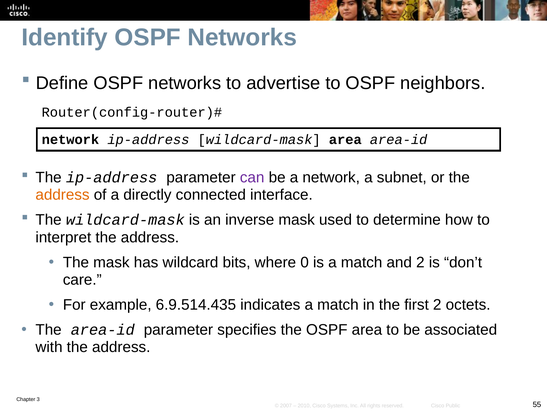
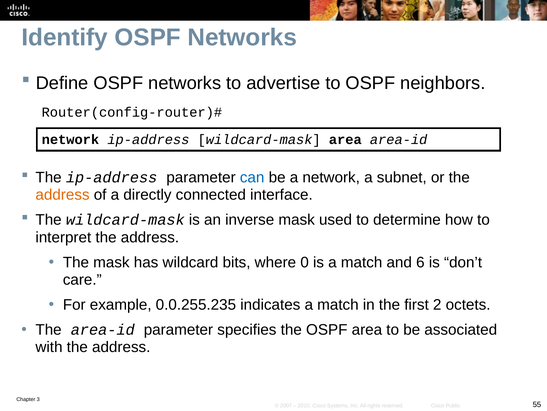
can colour: purple -> blue (252, 177)
and 2: 2 -> 6 (420, 262)
6.9.514.435: 6.9.514.435 -> 0.0.255.235 (196, 304)
